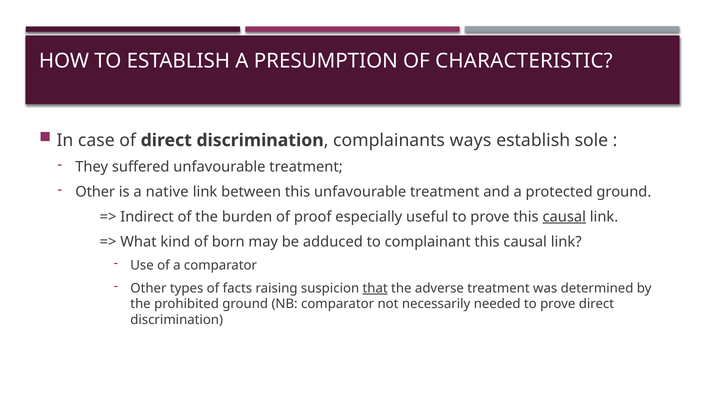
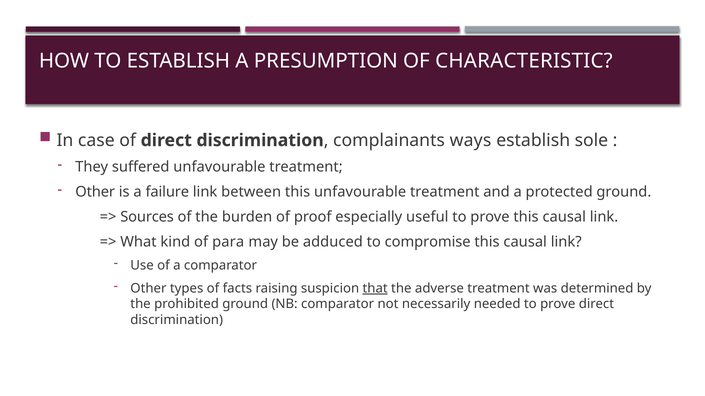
native: native -> failure (167, 192)
Indirect: Indirect -> Sources (147, 217)
causal underline: present -> none (564, 217)
born: born -> para (228, 242)
complainant: complainant -> compromise (428, 242)
